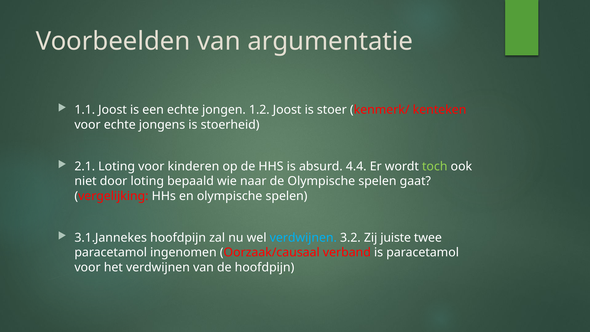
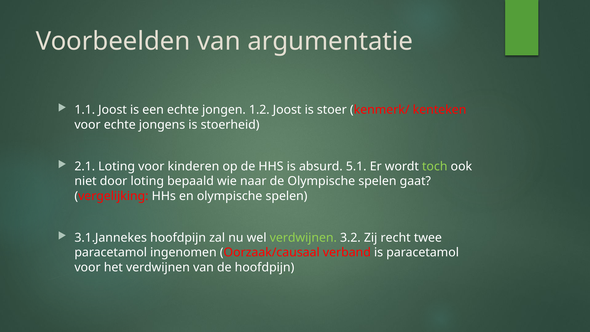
4.4: 4.4 -> 5.1 (356, 166)
verdwijnen colour: light blue -> light green (303, 238)
juiste: juiste -> recht (396, 238)
